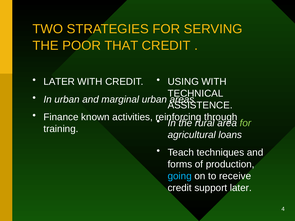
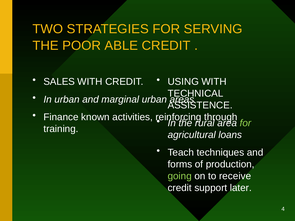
THAT: THAT -> ABLE (121, 46)
LATER: LATER -> SALES (59, 82)
going colour: light blue -> light green (180, 176)
